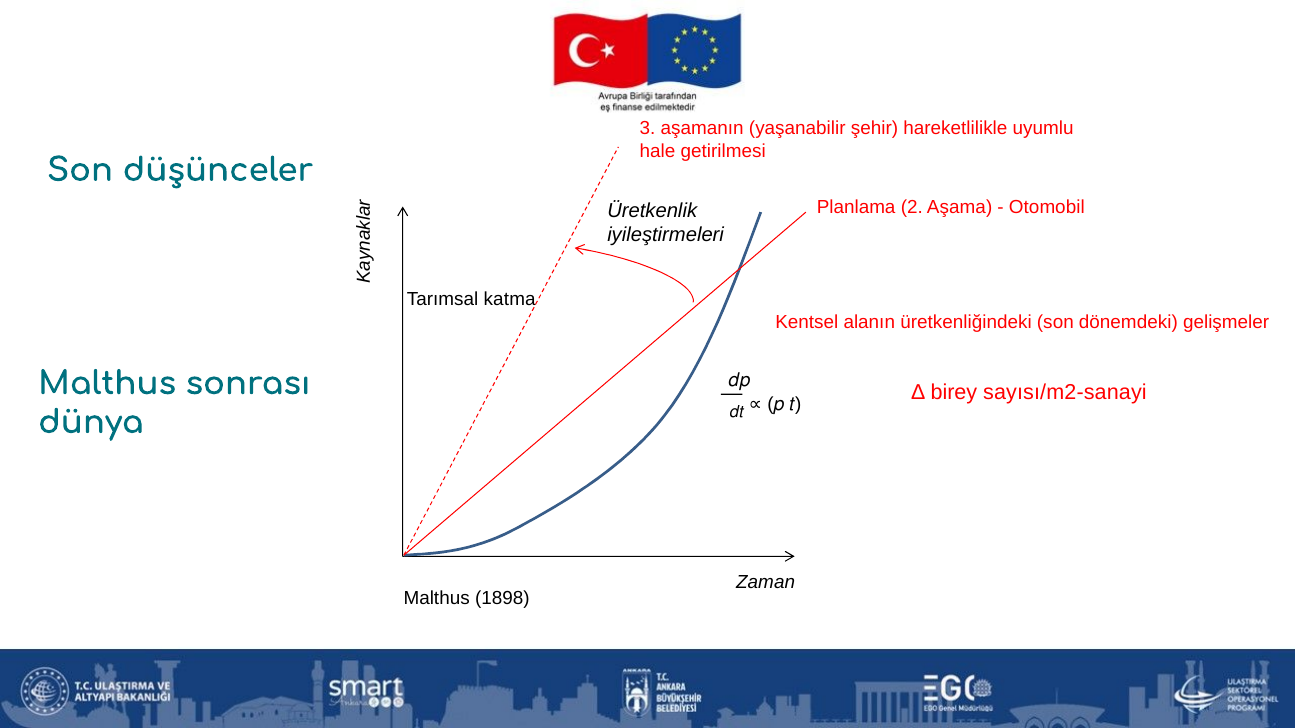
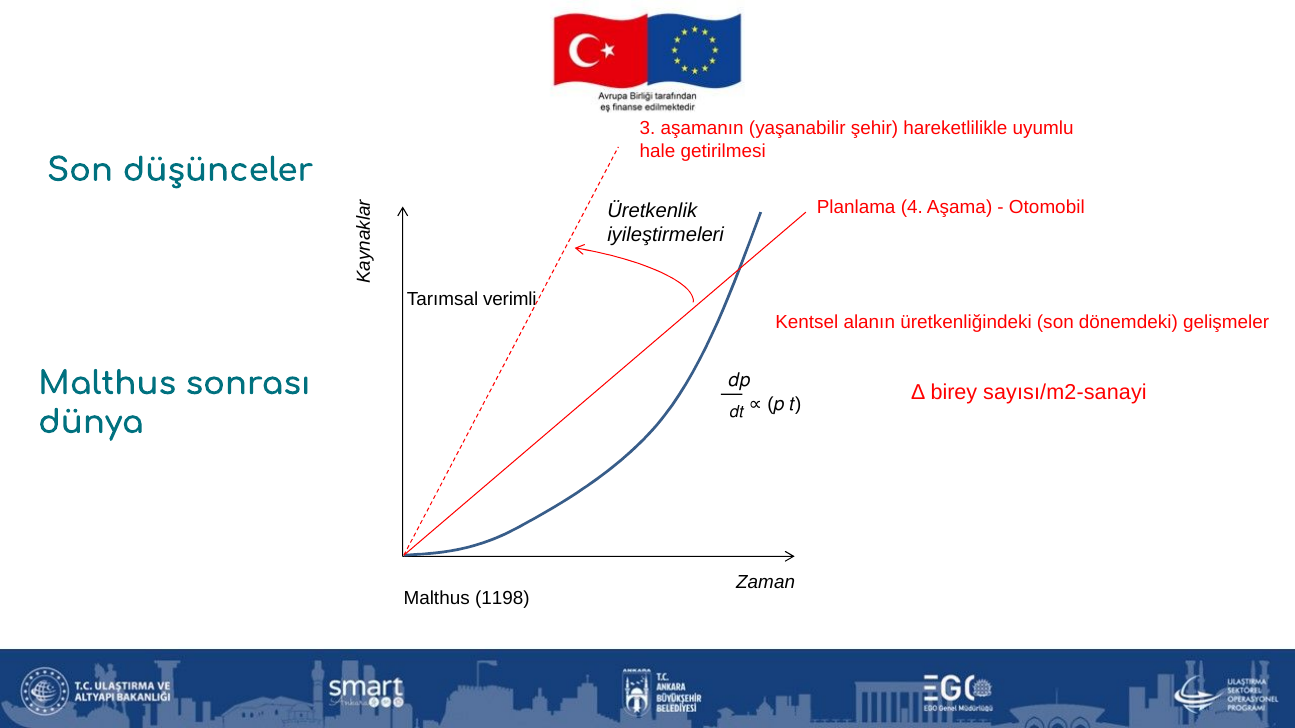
2: 2 -> 4 (912, 207)
katma: katma -> verimli (510, 299)
1898: 1898 -> 1198 (502, 599)
